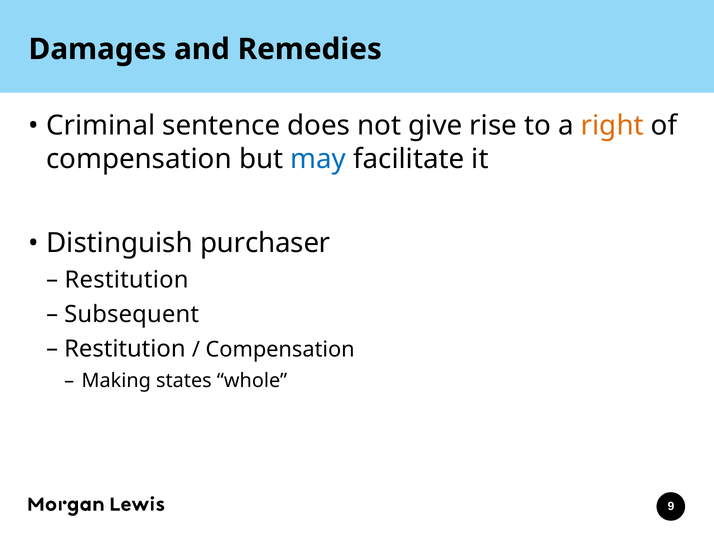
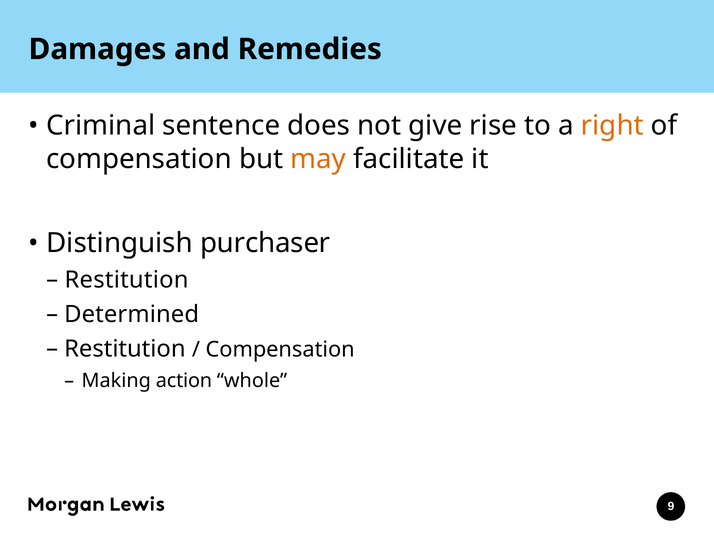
may colour: blue -> orange (318, 159)
Subsequent: Subsequent -> Determined (132, 315)
states: states -> action (184, 381)
